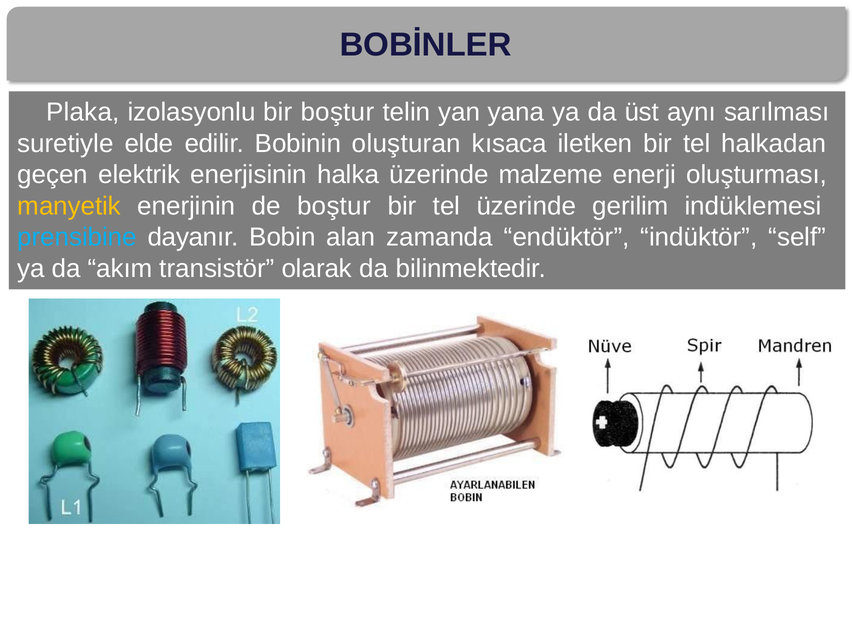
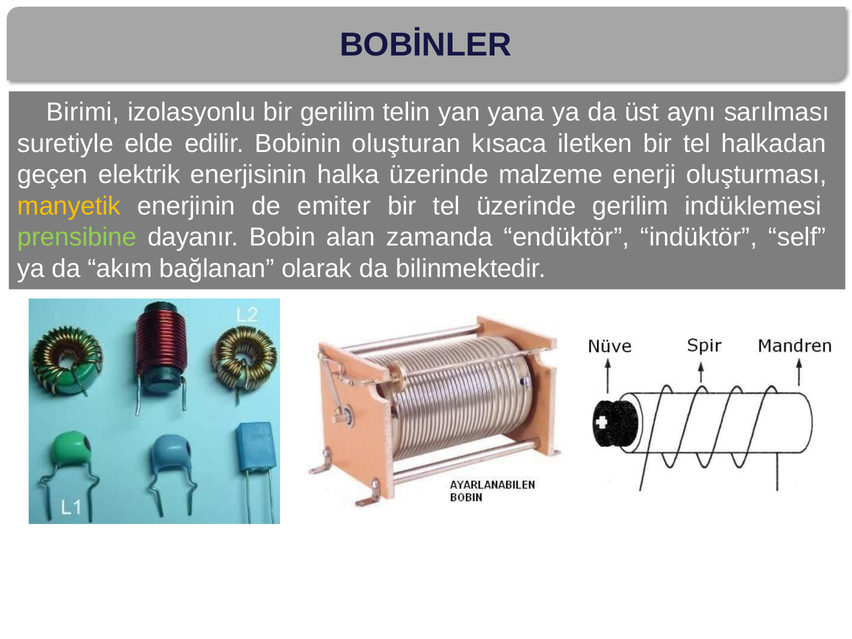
Plaka: Plaka -> Birimi (83, 112)
bir boştur: boştur -> gerilim (338, 112)
de boştur: boştur -> emiter (334, 206)
prensibine colour: light blue -> light green (77, 237)
transistör: transistör -> bağlanan (217, 269)
